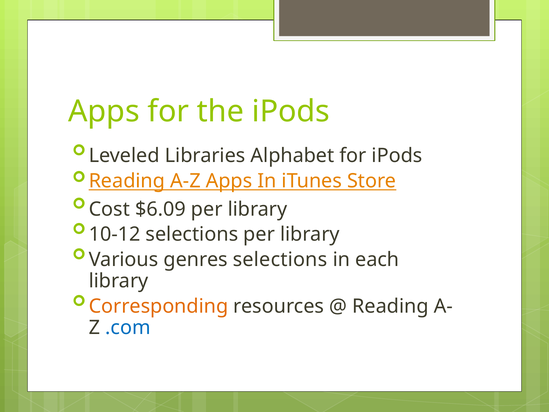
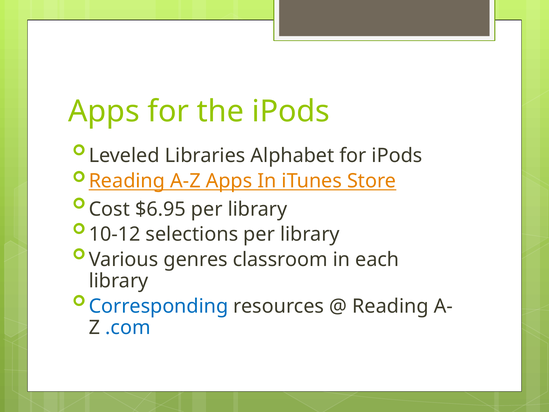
$6.09: $6.09 -> $6.95 (160, 209)
genres selections: selections -> classroom (280, 260)
Corresponding colour: orange -> blue (158, 306)
